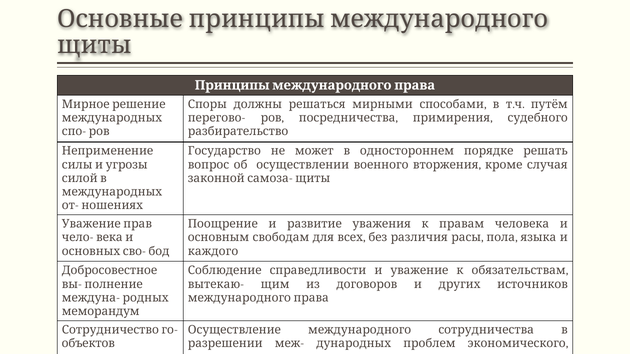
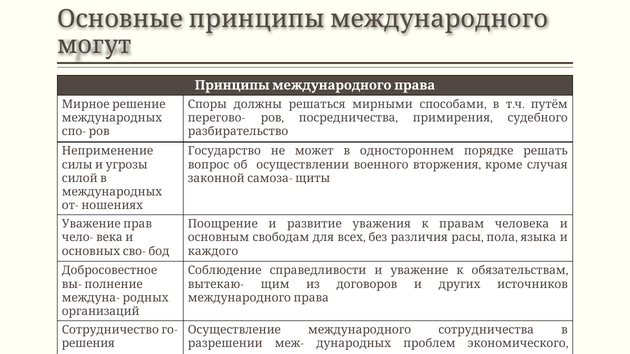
щиты: щиты -> могут (94, 45)
меморандум: меморандум -> организаций (101, 312)
объектов: объектов -> решения (88, 344)
